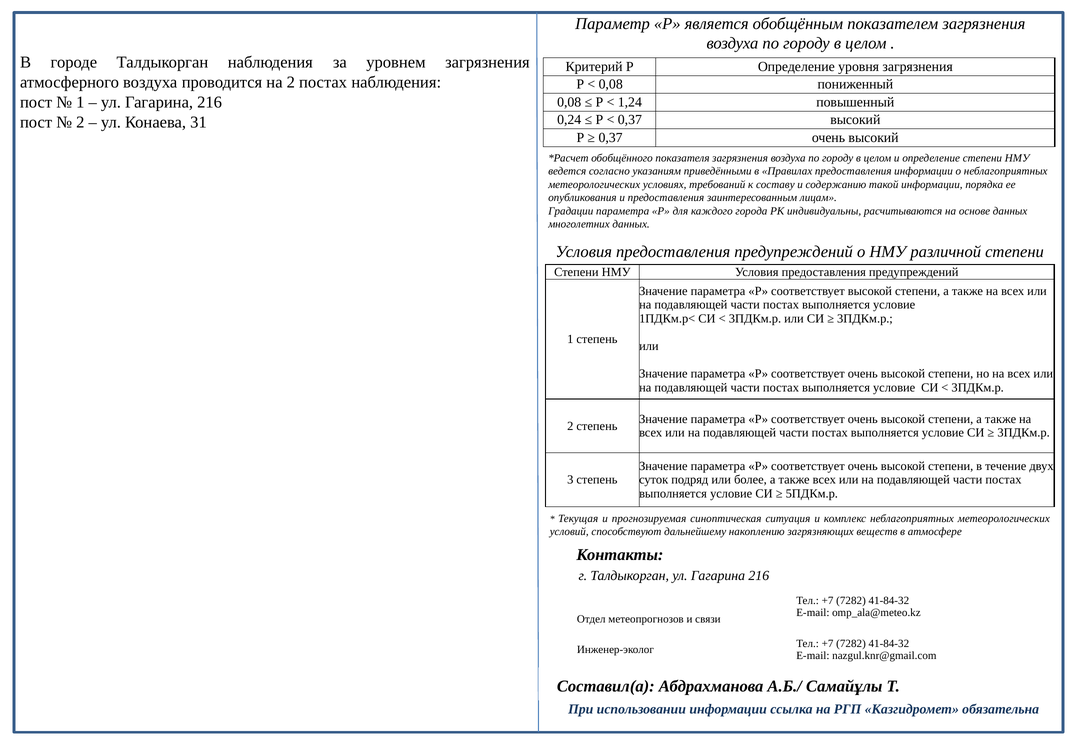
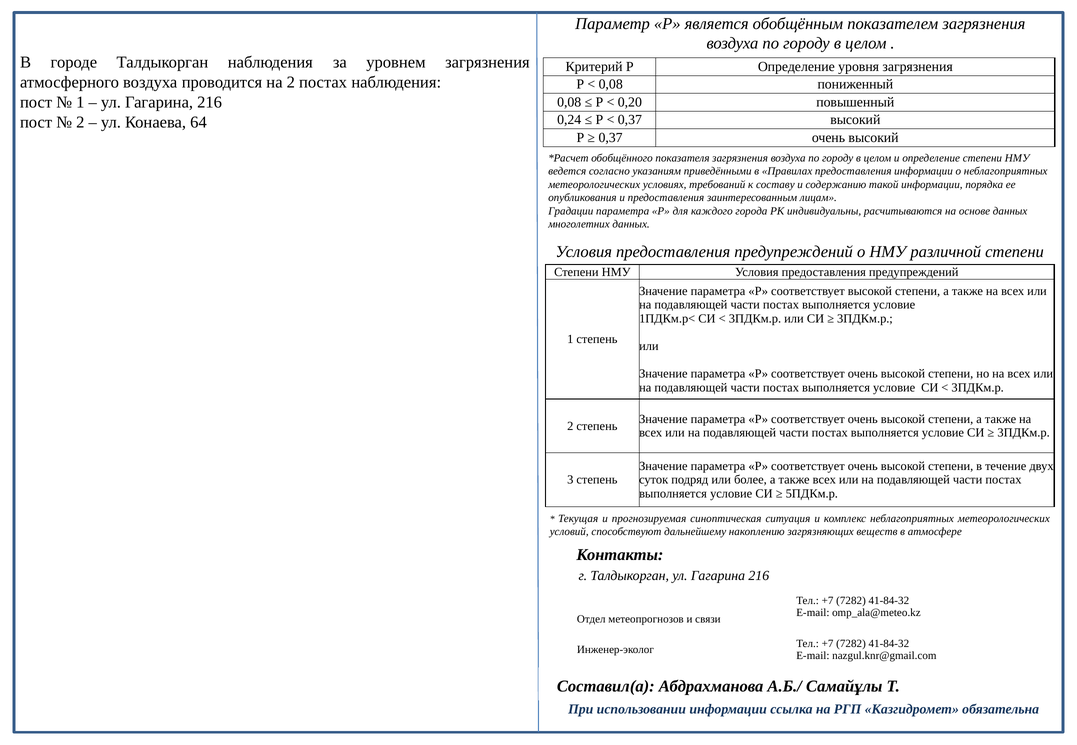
1,24: 1,24 -> 0,20 (630, 102)
31: 31 -> 64 (199, 122)
